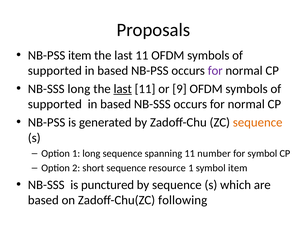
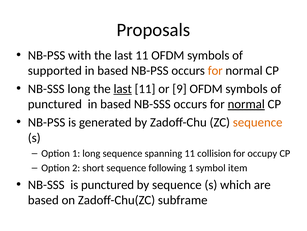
NB-PSS item: item -> with (80, 55)
for colour: purple -> orange (215, 70)
supported: supported -> punctured (55, 104)
normal underline: none -> present (246, 104)
number: number -> collision (214, 153)
for symbol: symbol -> occupy (262, 153)
resource: resource -> following (167, 168)
following: following -> subframe (183, 200)
